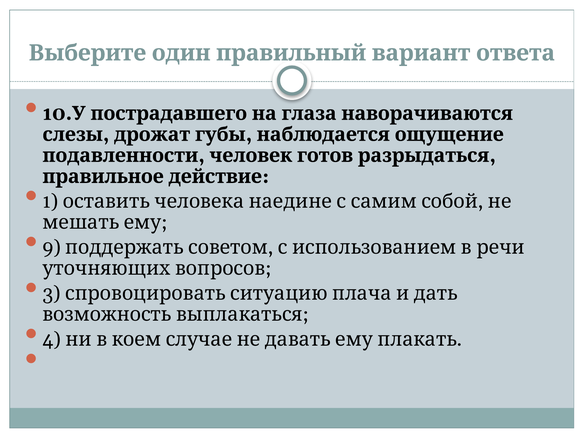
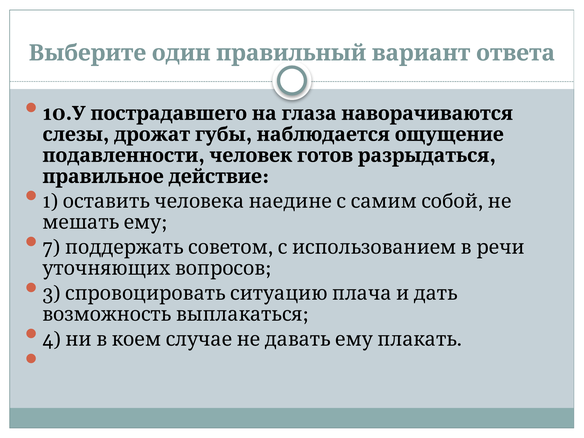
9: 9 -> 7 (51, 247)
